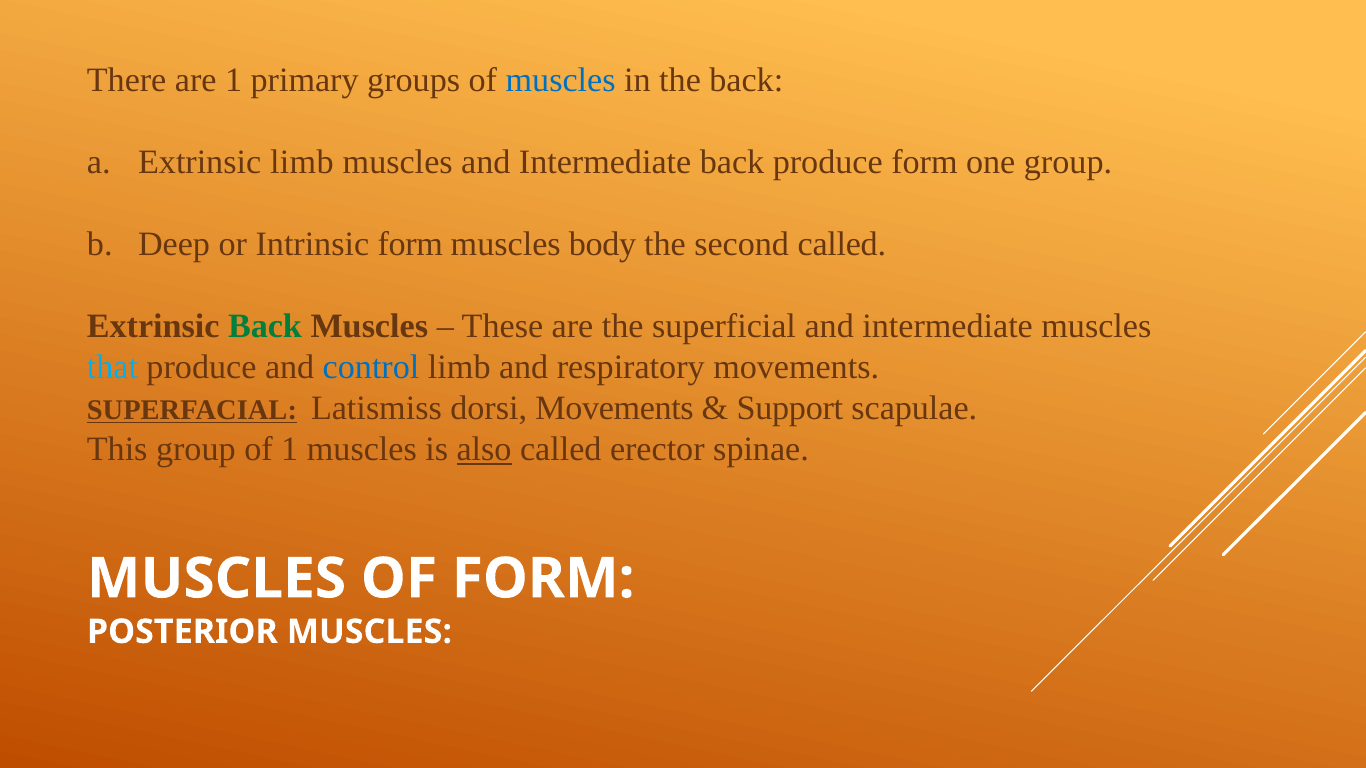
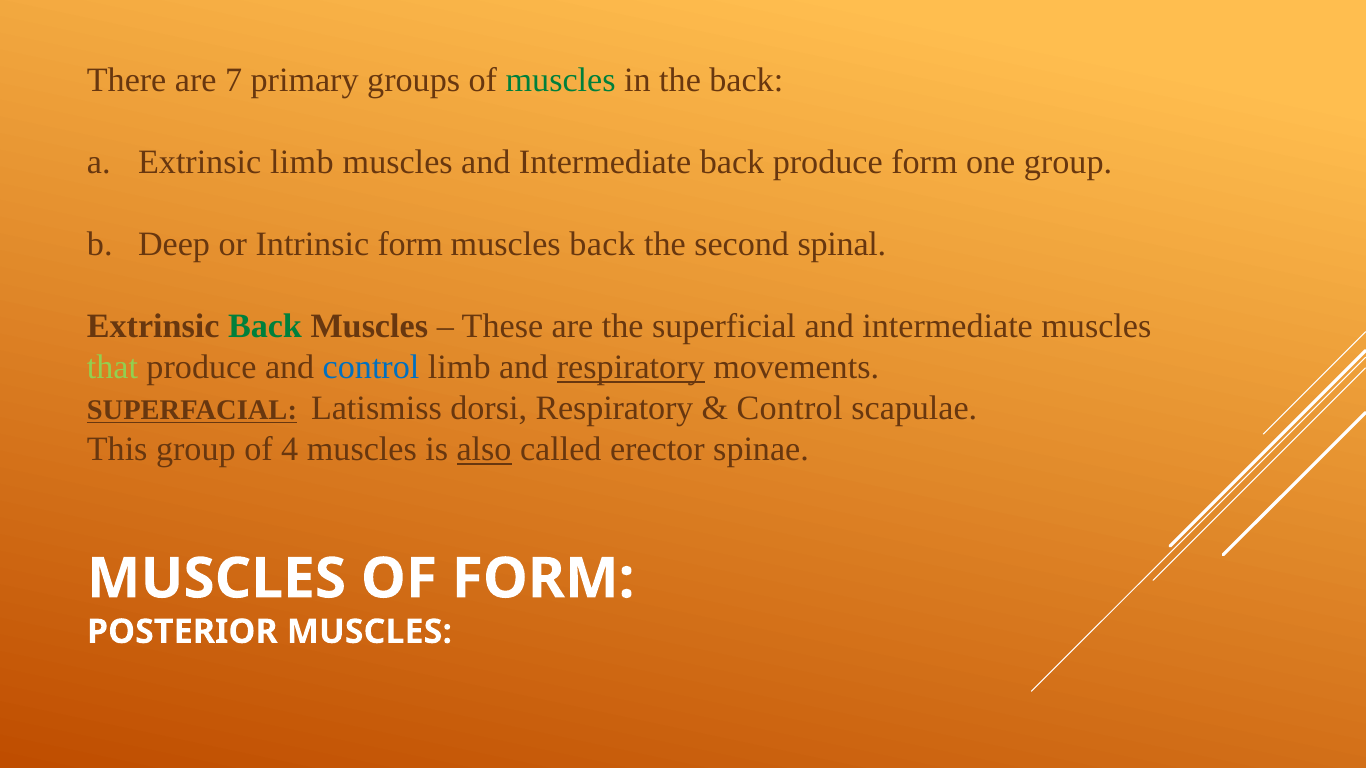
are 1: 1 -> 7 (234, 80)
muscles colour: blue -> green (561, 80)
muscles body: body -> back (602, 244)
second called: called -> spinal (842, 244)
that colour: light blue -> light green (112, 367)
respiratory underline: none -> present (631, 367)
dorsi Movements: Movements -> Respiratory (614, 408)
Support: Support -> Control (790, 408)
of 1: 1 -> 4 (290, 449)
